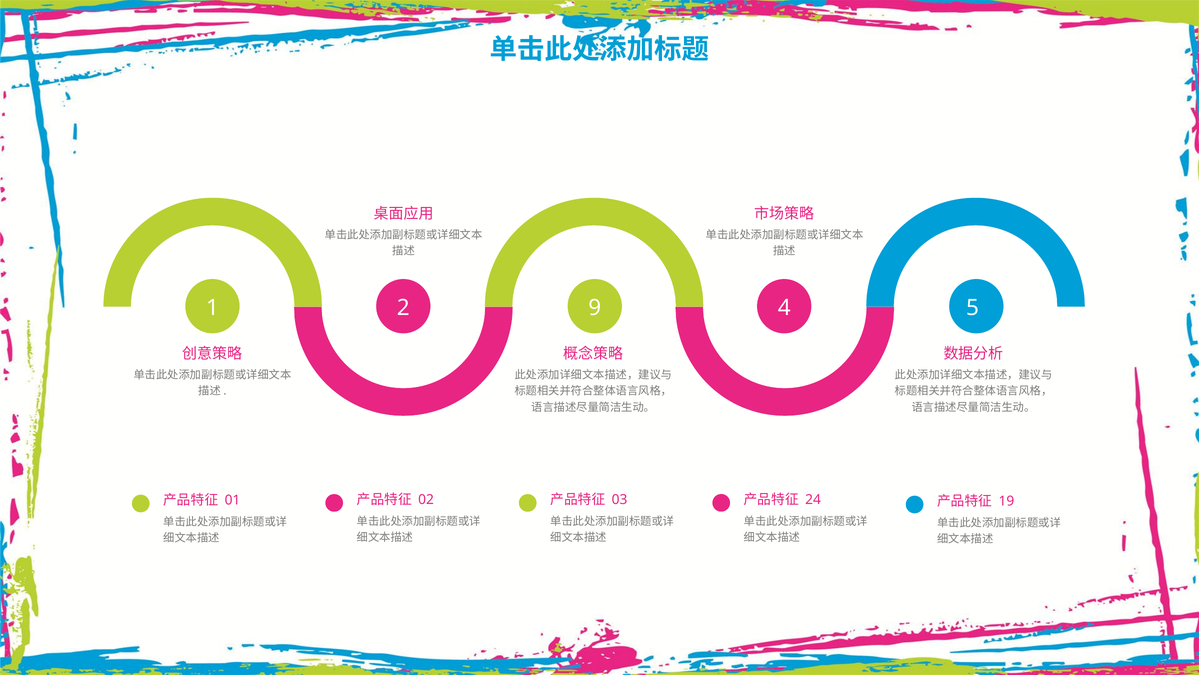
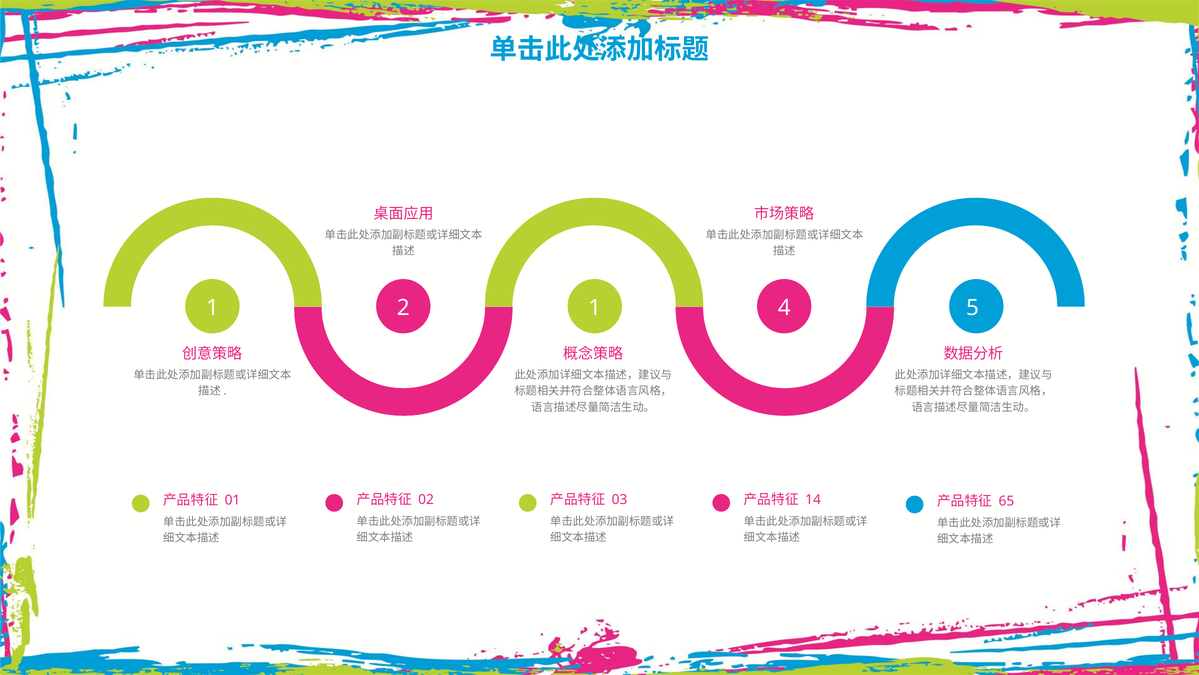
2 9: 9 -> 1 (595, 307)
24: 24 -> 14 (813, 499)
19: 19 -> 65 (1006, 501)
